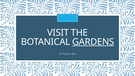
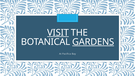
VISIT underline: none -> present (58, 33)
